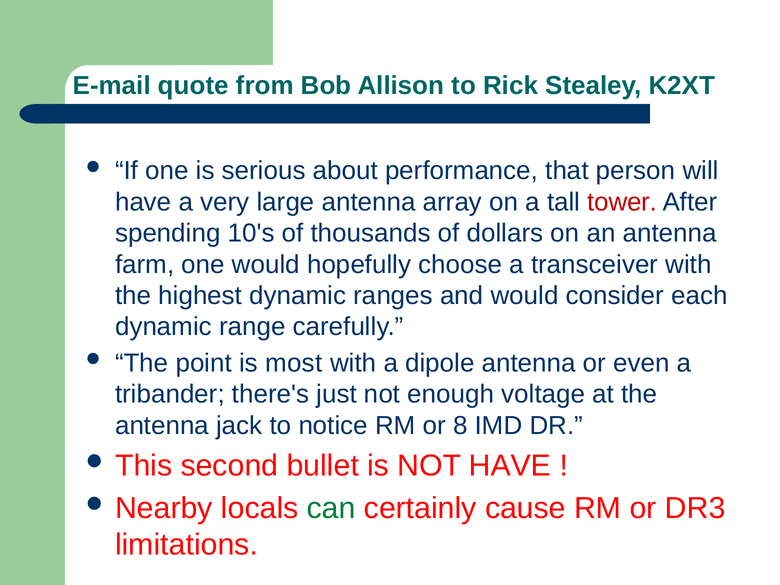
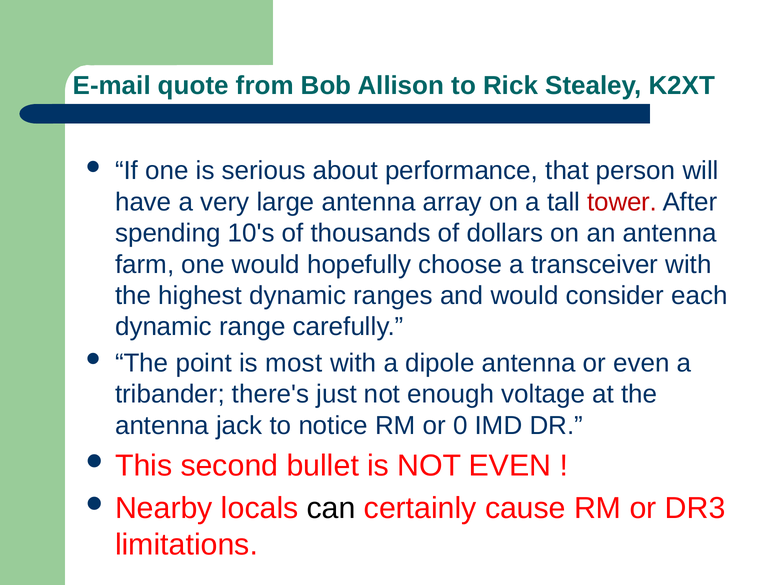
8: 8 -> 0 (460, 426)
NOT HAVE: HAVE -> EVEN (510, 466)
can colour: green -> black (331, 508)
